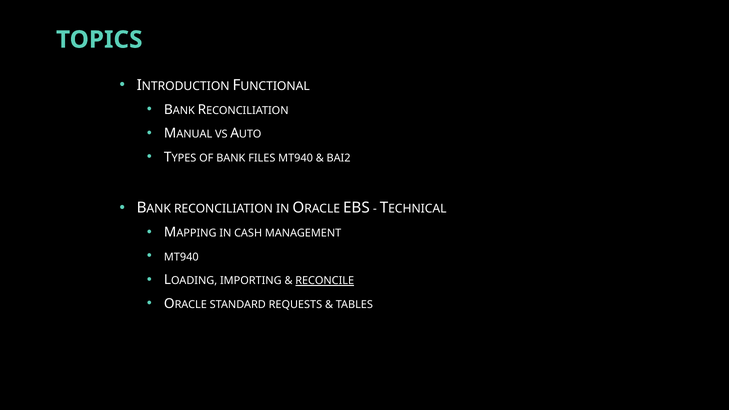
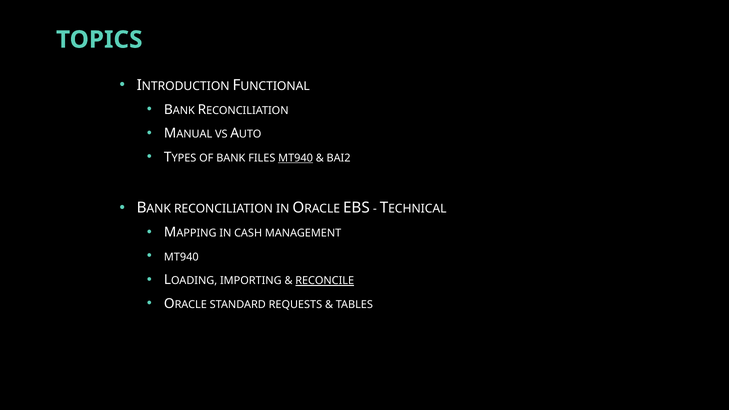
MT940 underline: none -> present (296, 158)
